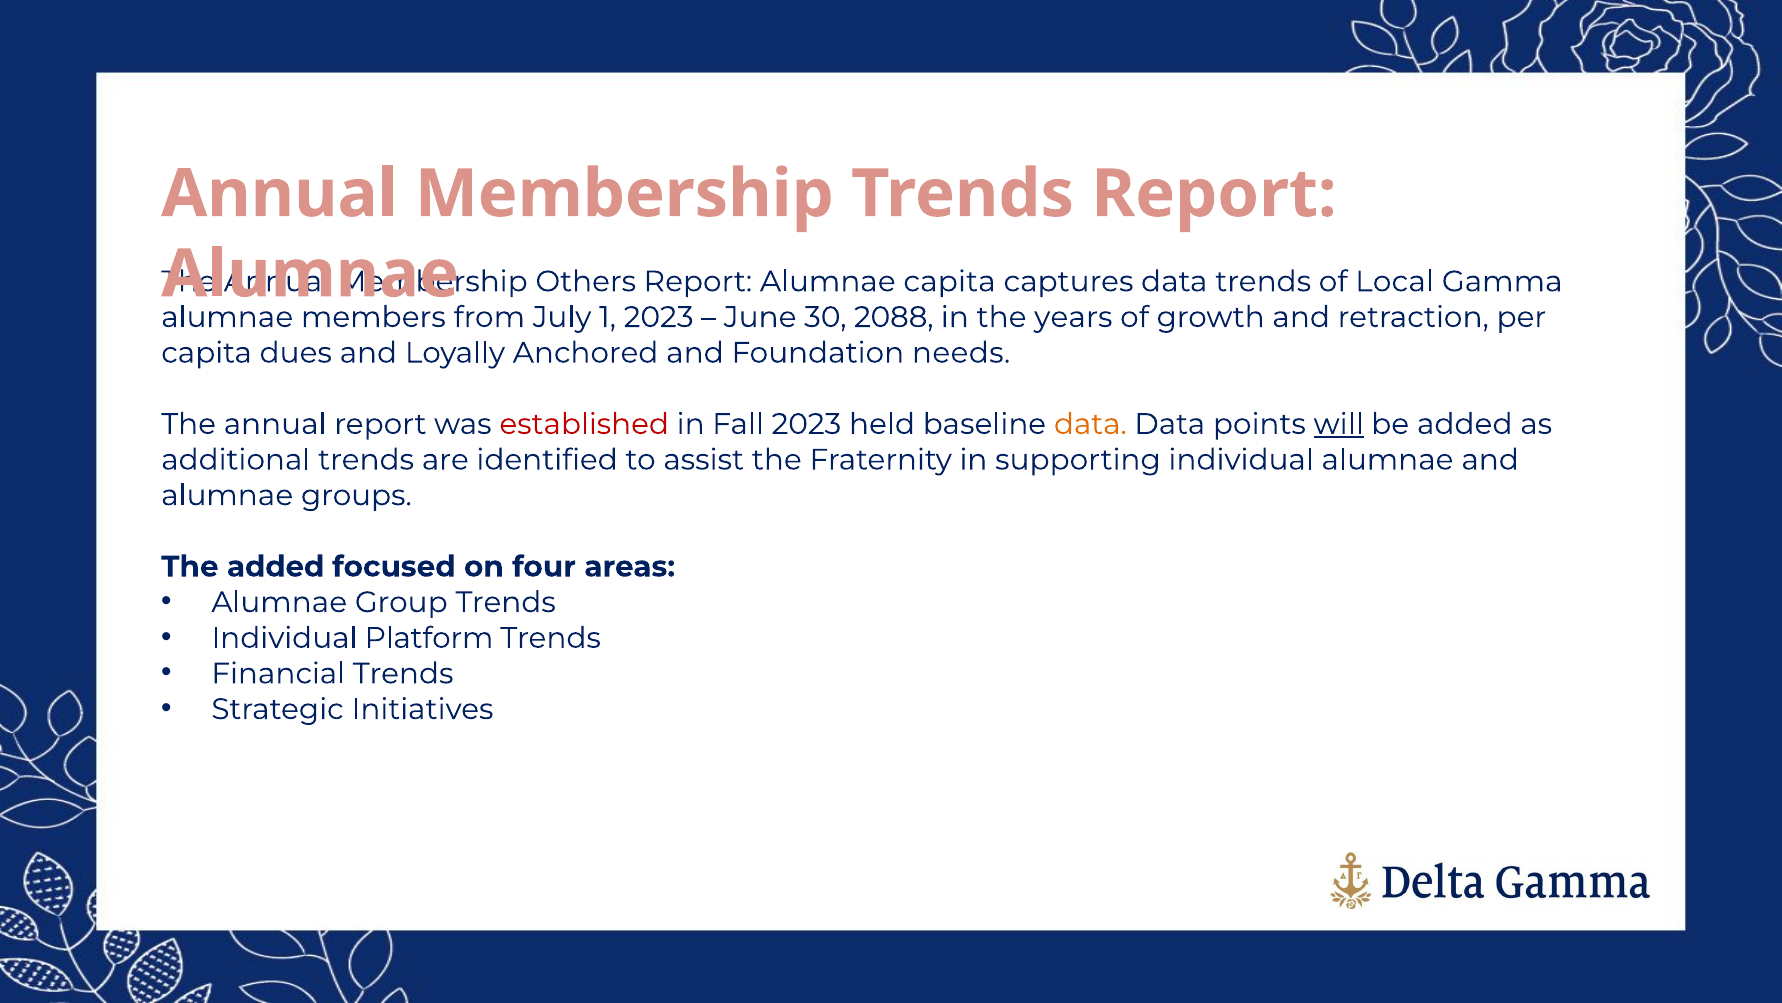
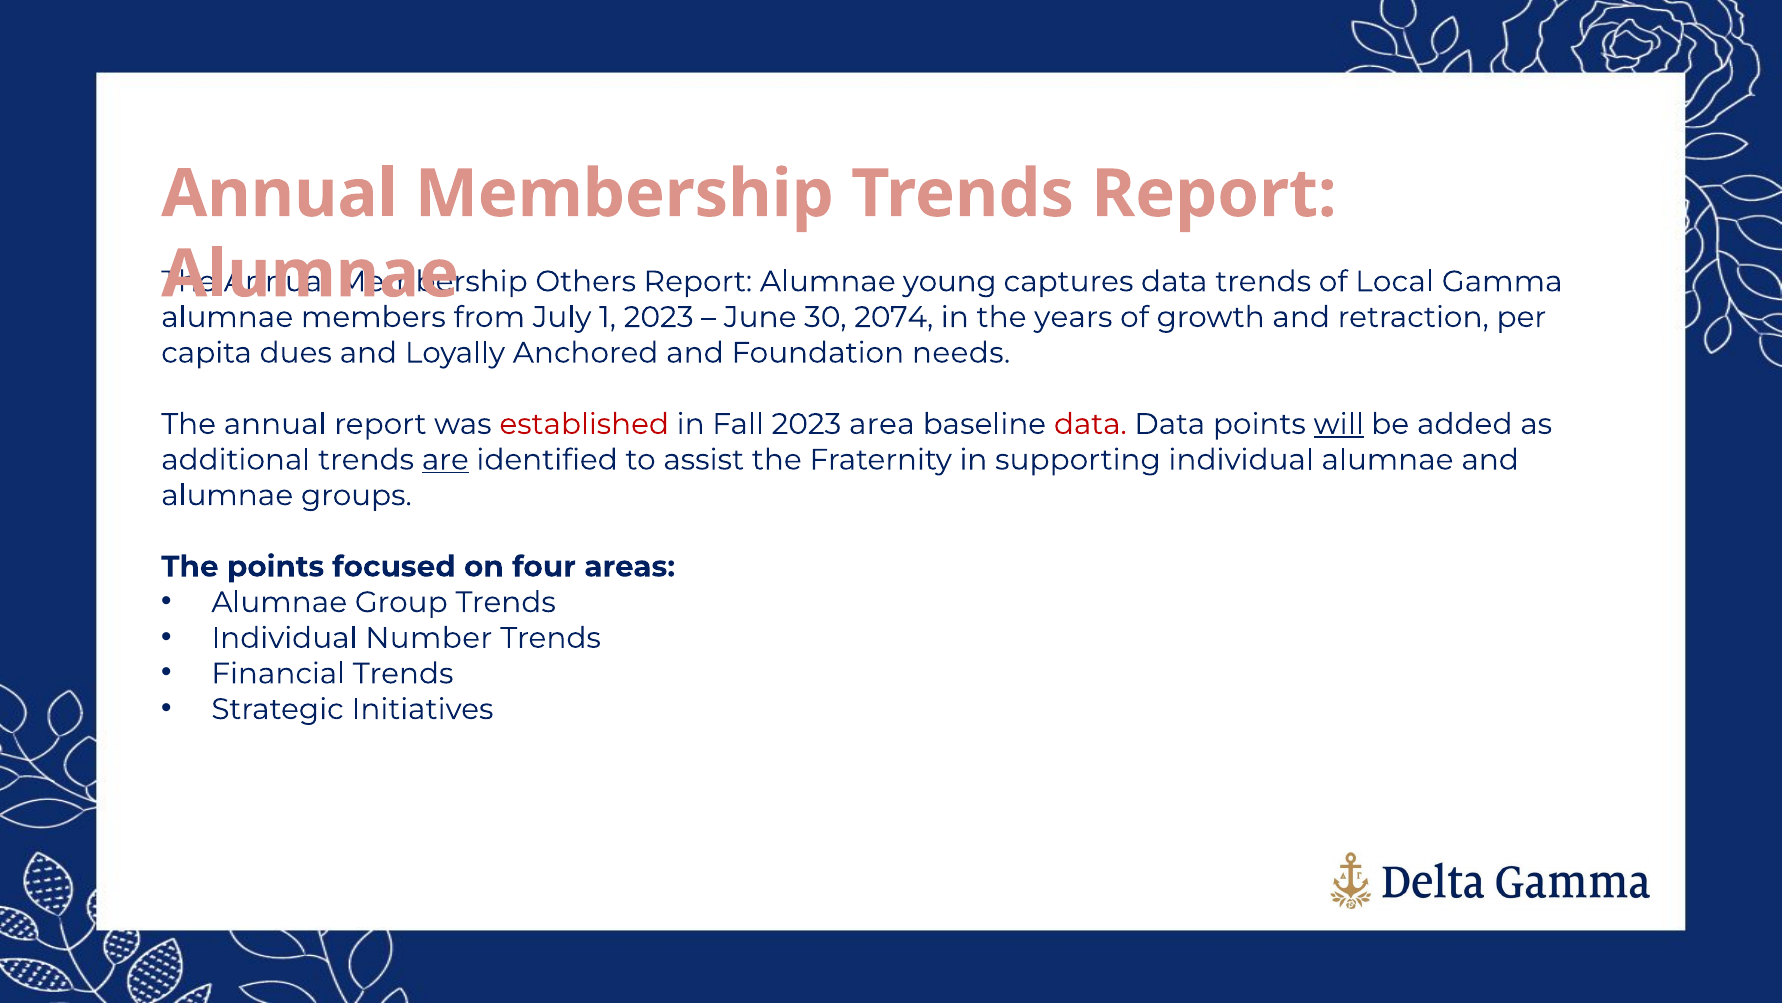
Alumnae capita: capita -> young (950, 281)
2088: 2088 -> 2074 (894, 317)
held: held -> area (882, 424)
data colour: orange -> red (1090, 424)
are underline: none -> present (445, 460)
The added: added -> points (276, 566)
Platform: Platform -> Number (429, 638)
